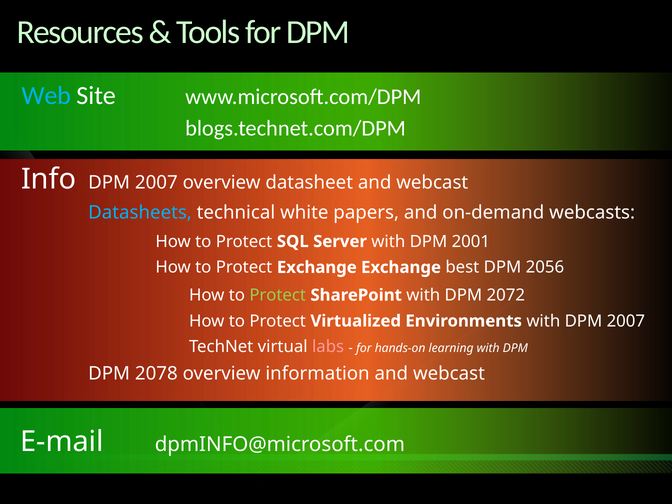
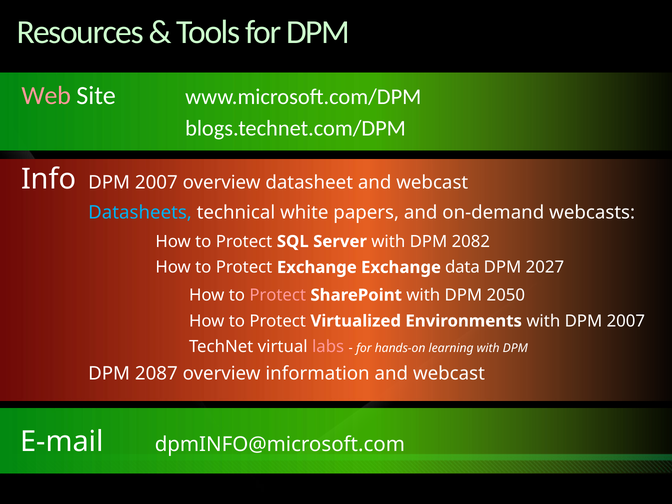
Web colour: light blue -> pink (46, 96)
2001: 2001 -> 2082 (471, 242)
best: best -> data (462, 267)
2056: 2056 -> 2027 (545, 267)
Protect colour: light green -> pink (278, 295)
2072: 2072 -> 2050 (506, 295)
2078: 2078 -> 2087 (156, 374)
